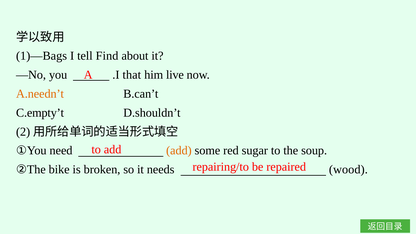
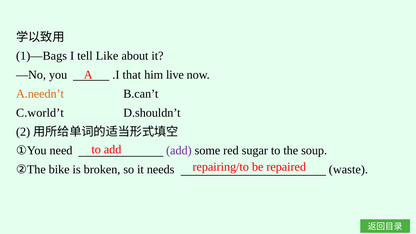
Find: Find -> Like (107, 56)
C.empty’t: C.empty’t -> C.world’t (40, 113)
add colour: orange -> purple (179, 151)
wood: wood -> waste (348, 170)
